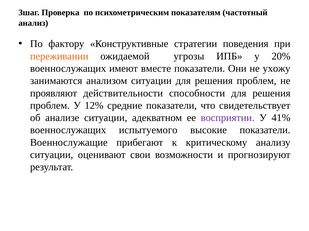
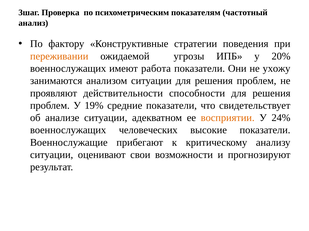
вместе: вместе -> работа (156, 69)
12%: 12% -> 19% (94, 106)
восприятии colour: purple -> orange (228, 118)
41%: 41% -> 24% (281, 118)
испытуемого: испытуемого -> человеческих (148, 131)
